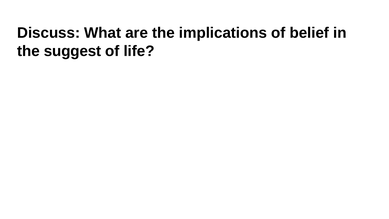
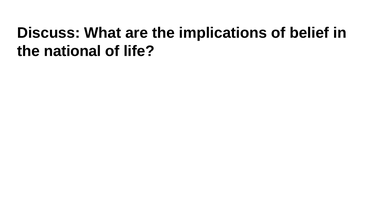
suggest: suggest -> national (73, 51)
